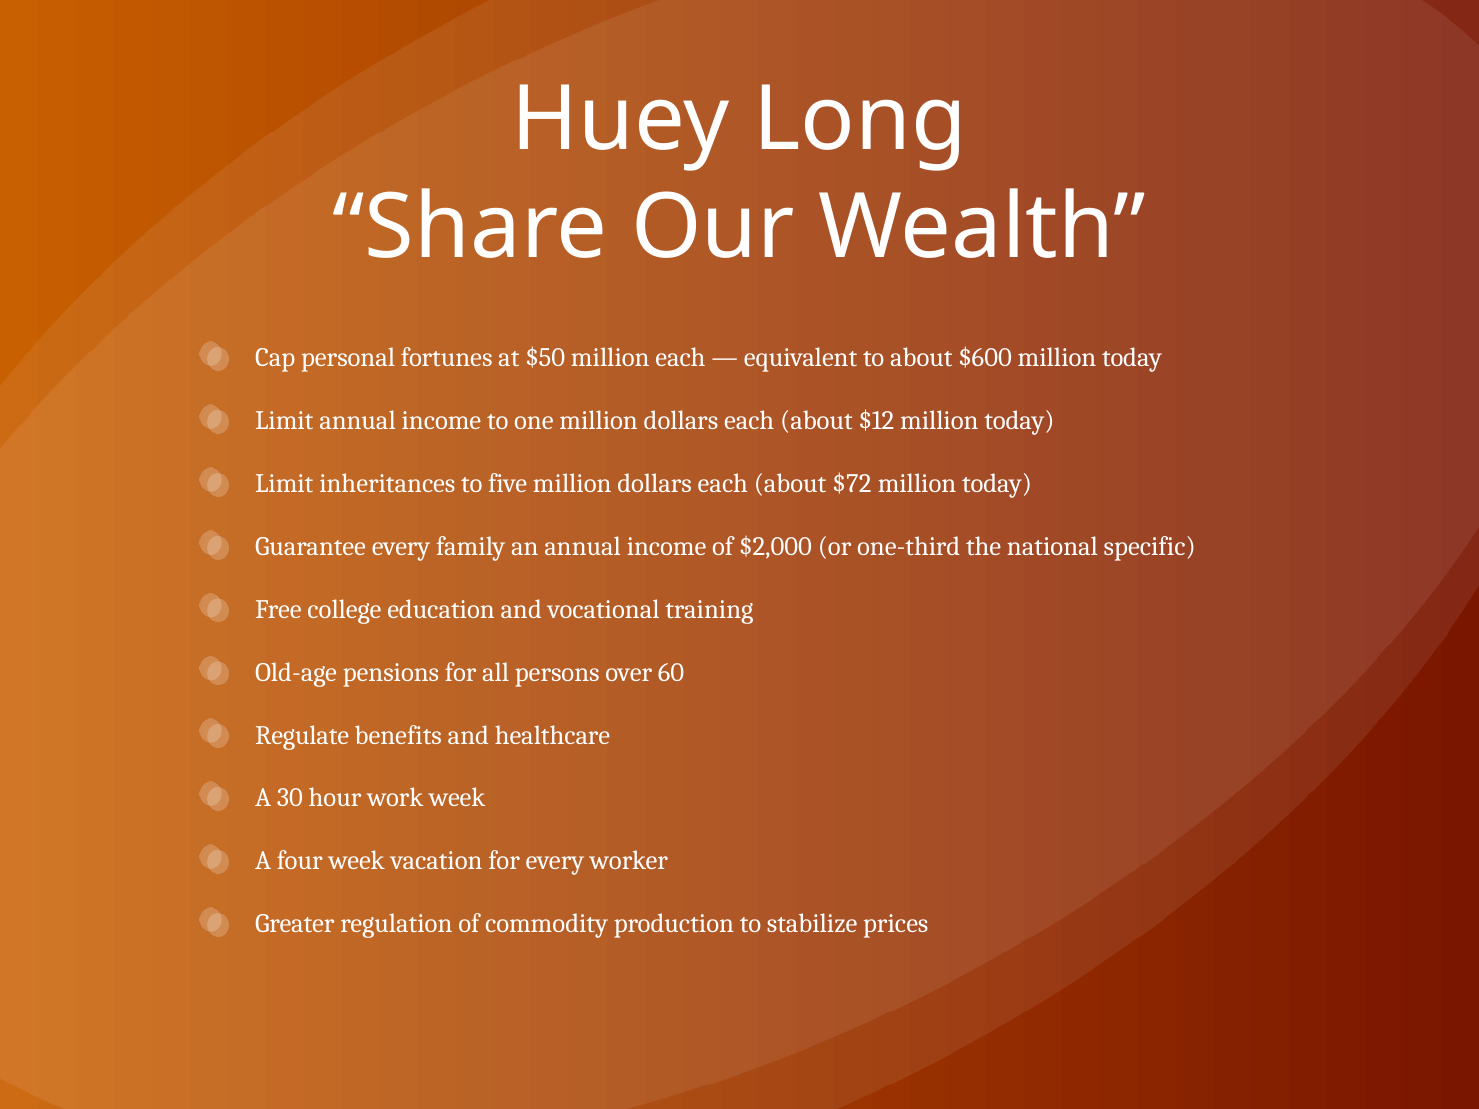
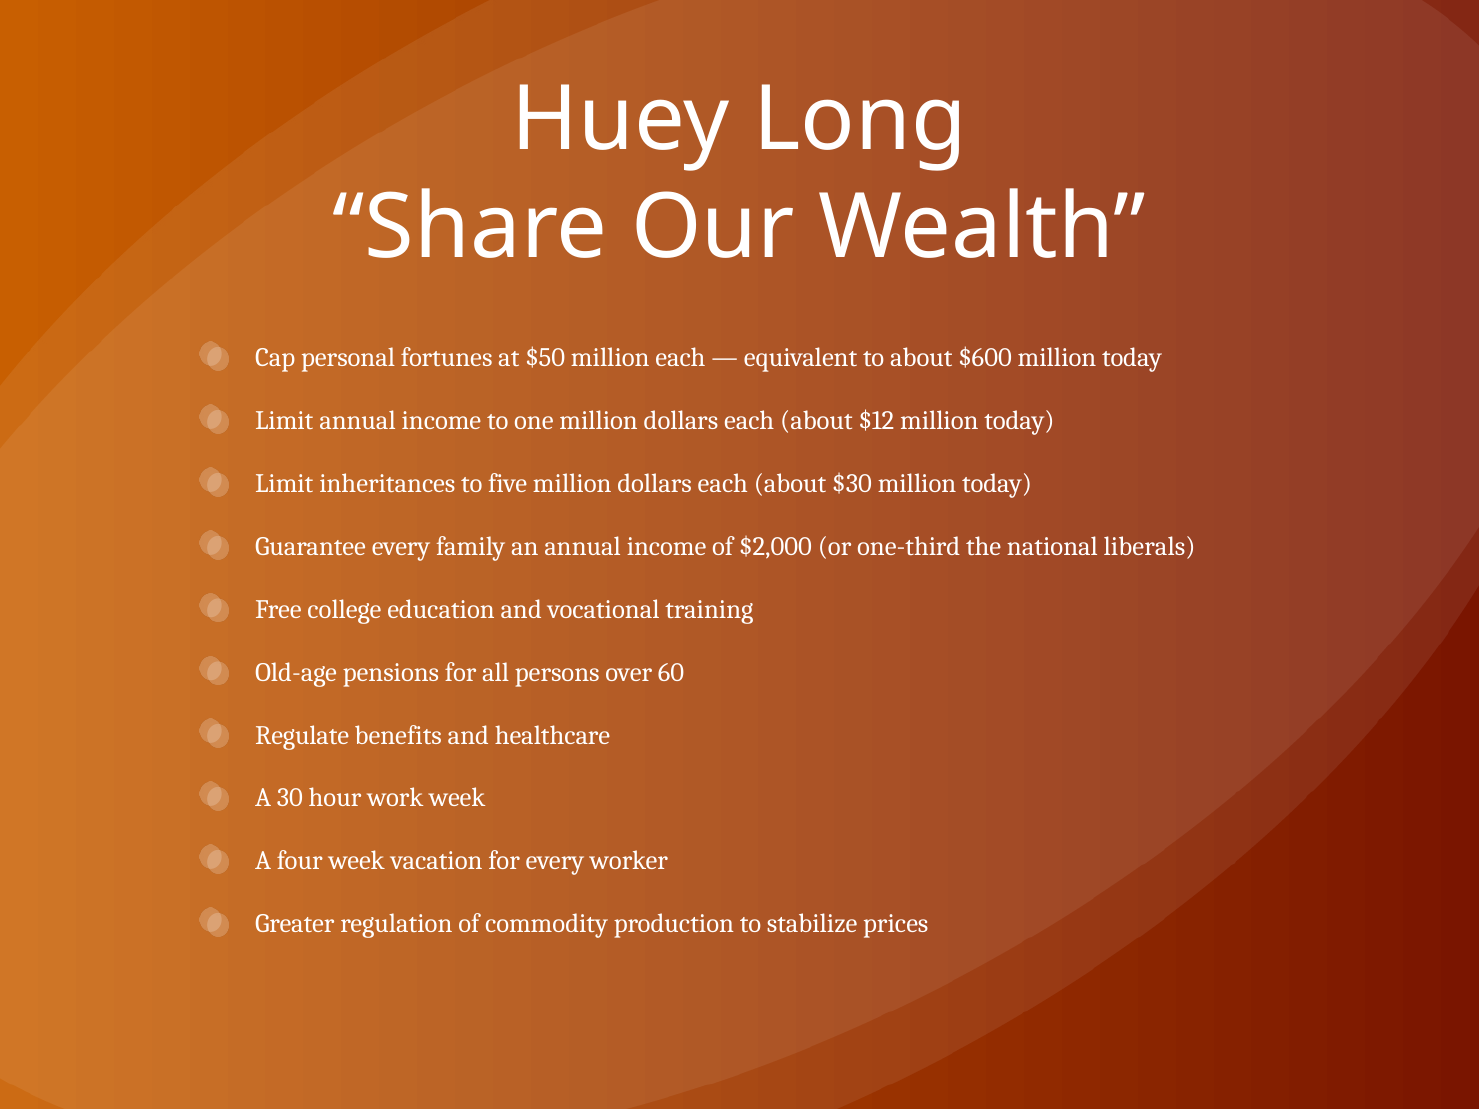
$72: $72 -> $30 (852, 484)
specific: specific -> liberals (1150, 547)
